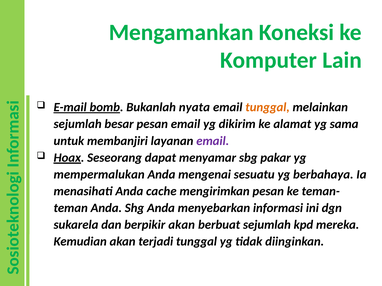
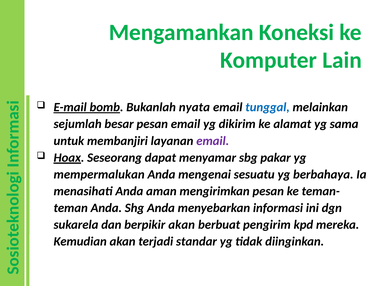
tunggal colour: orange -> blue (268, 107)
cache: cache -> aman (161, 191)
berbuat sejumlah: sejumlah -> pengirim (267, 225)
terjadi tunggal: tunggal -> standar (196, 242)
